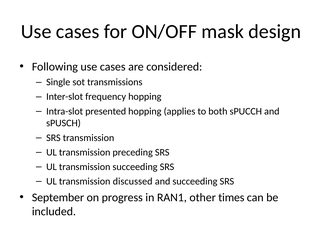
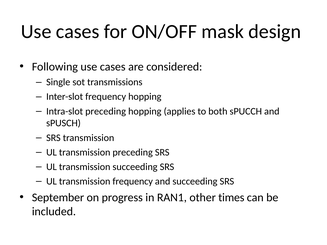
Intra-slot presented: presented -> preceding (106, 111)
transmission discussed: discussed -> frequency (133, 181)
